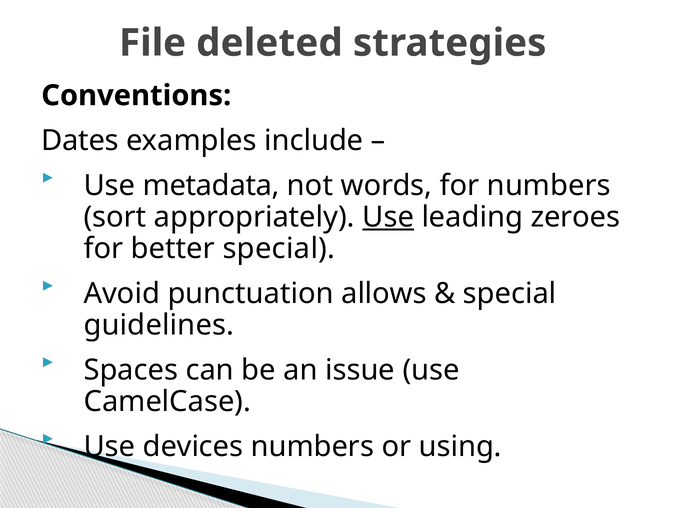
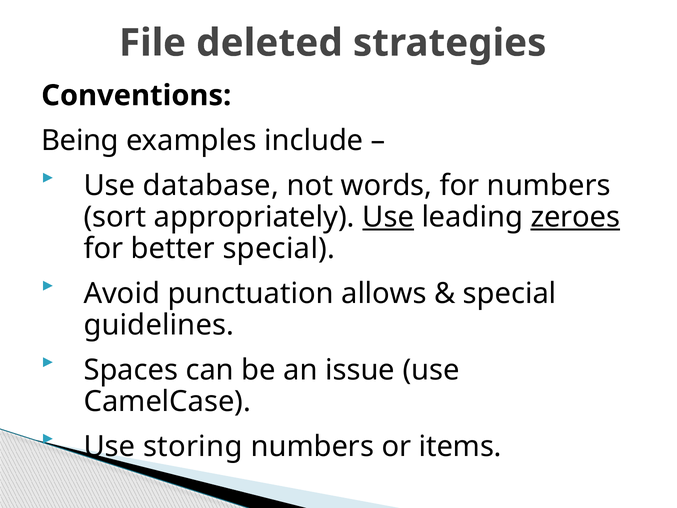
Dates: Dates -> Being (80, 140)
metadata: metadata -> database (211, 185)
zeroes underline: none -> present (575, 217)
devices: devices -> storing (193, 446)
using: using -> items (460, 446)
